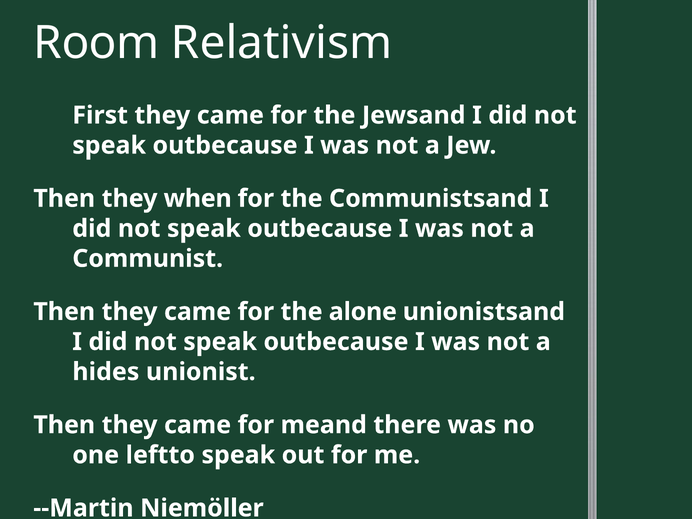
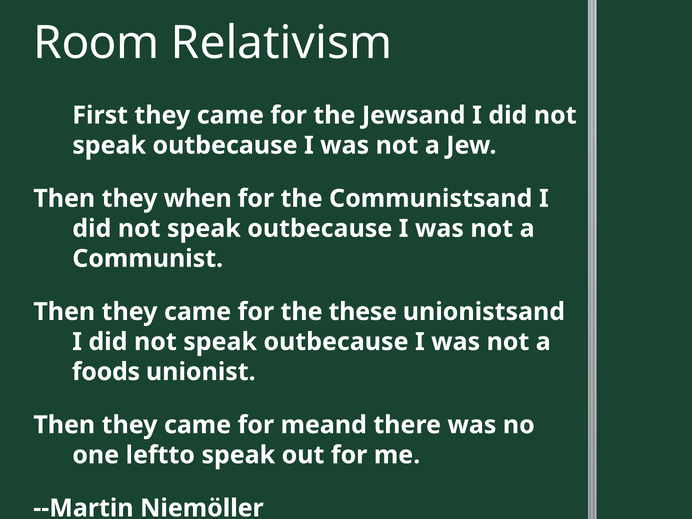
alone: alone -> these (363, 312)
hides: hides -> foods (106, 372)
